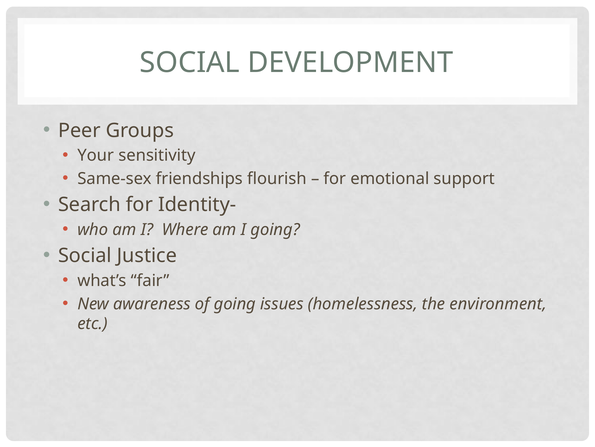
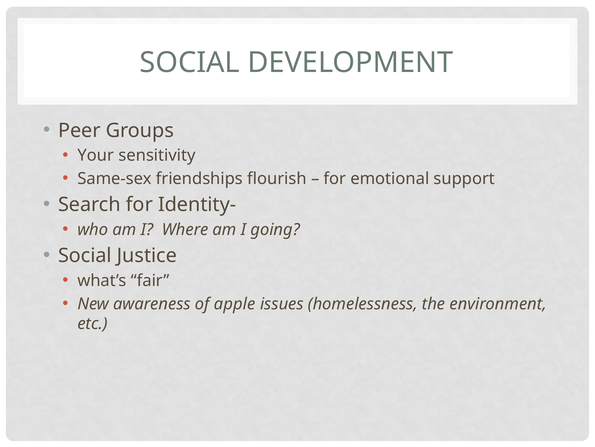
of going: going -> apple (235, 303)
